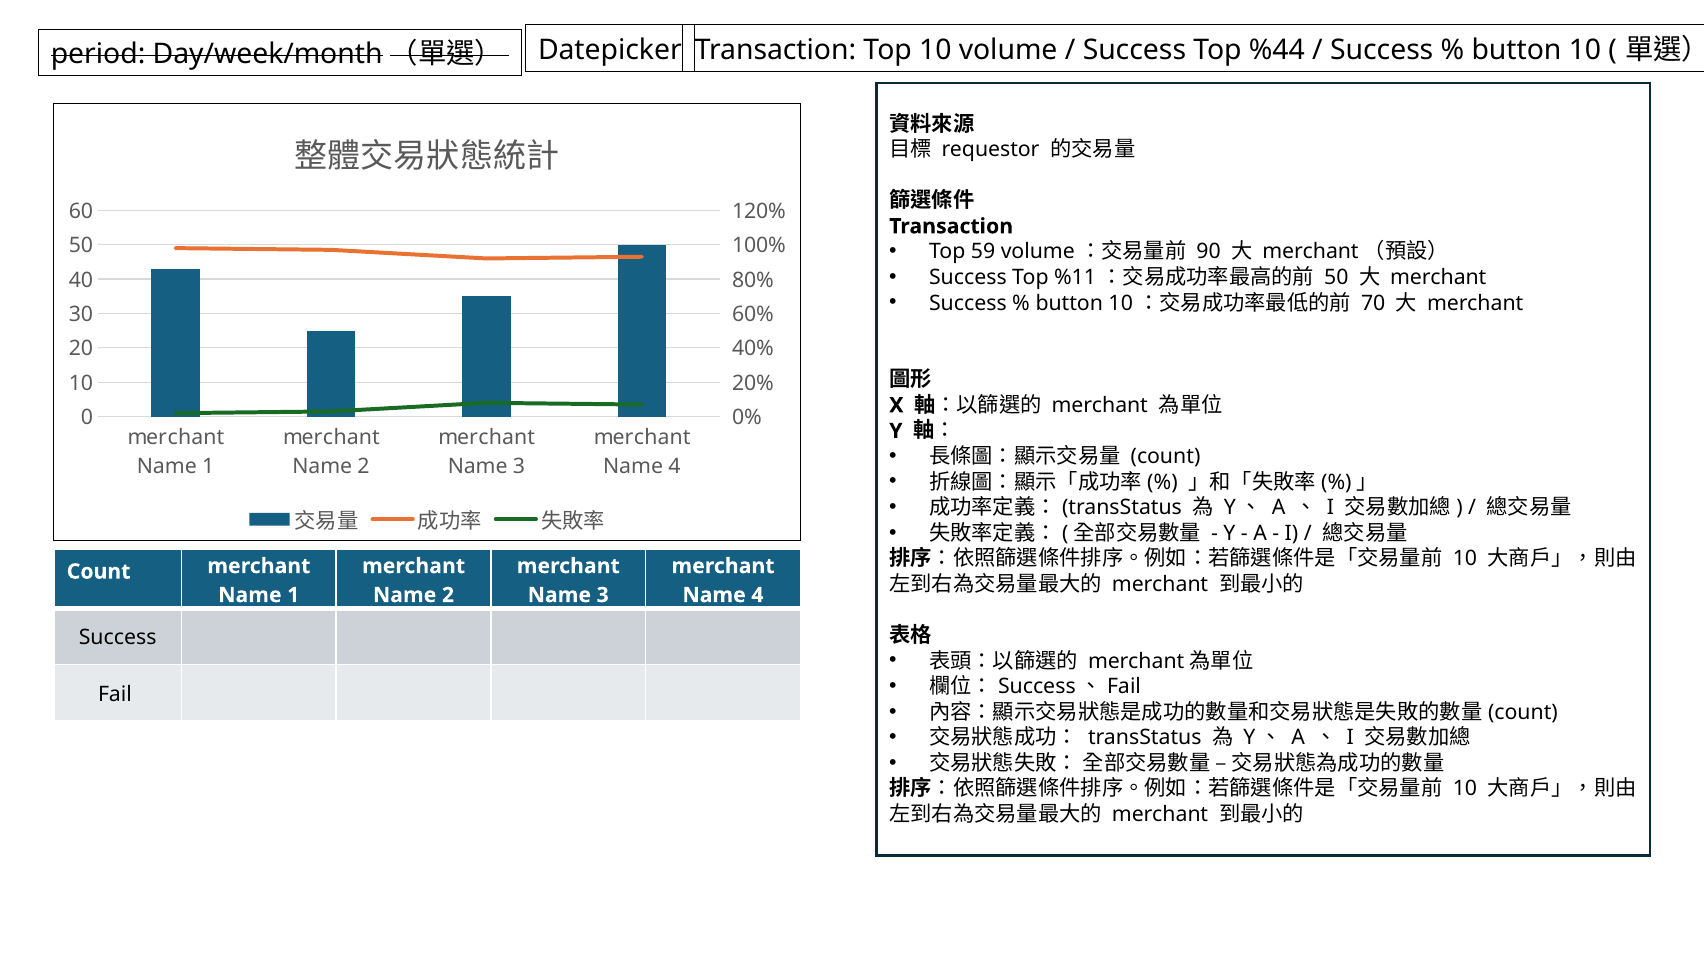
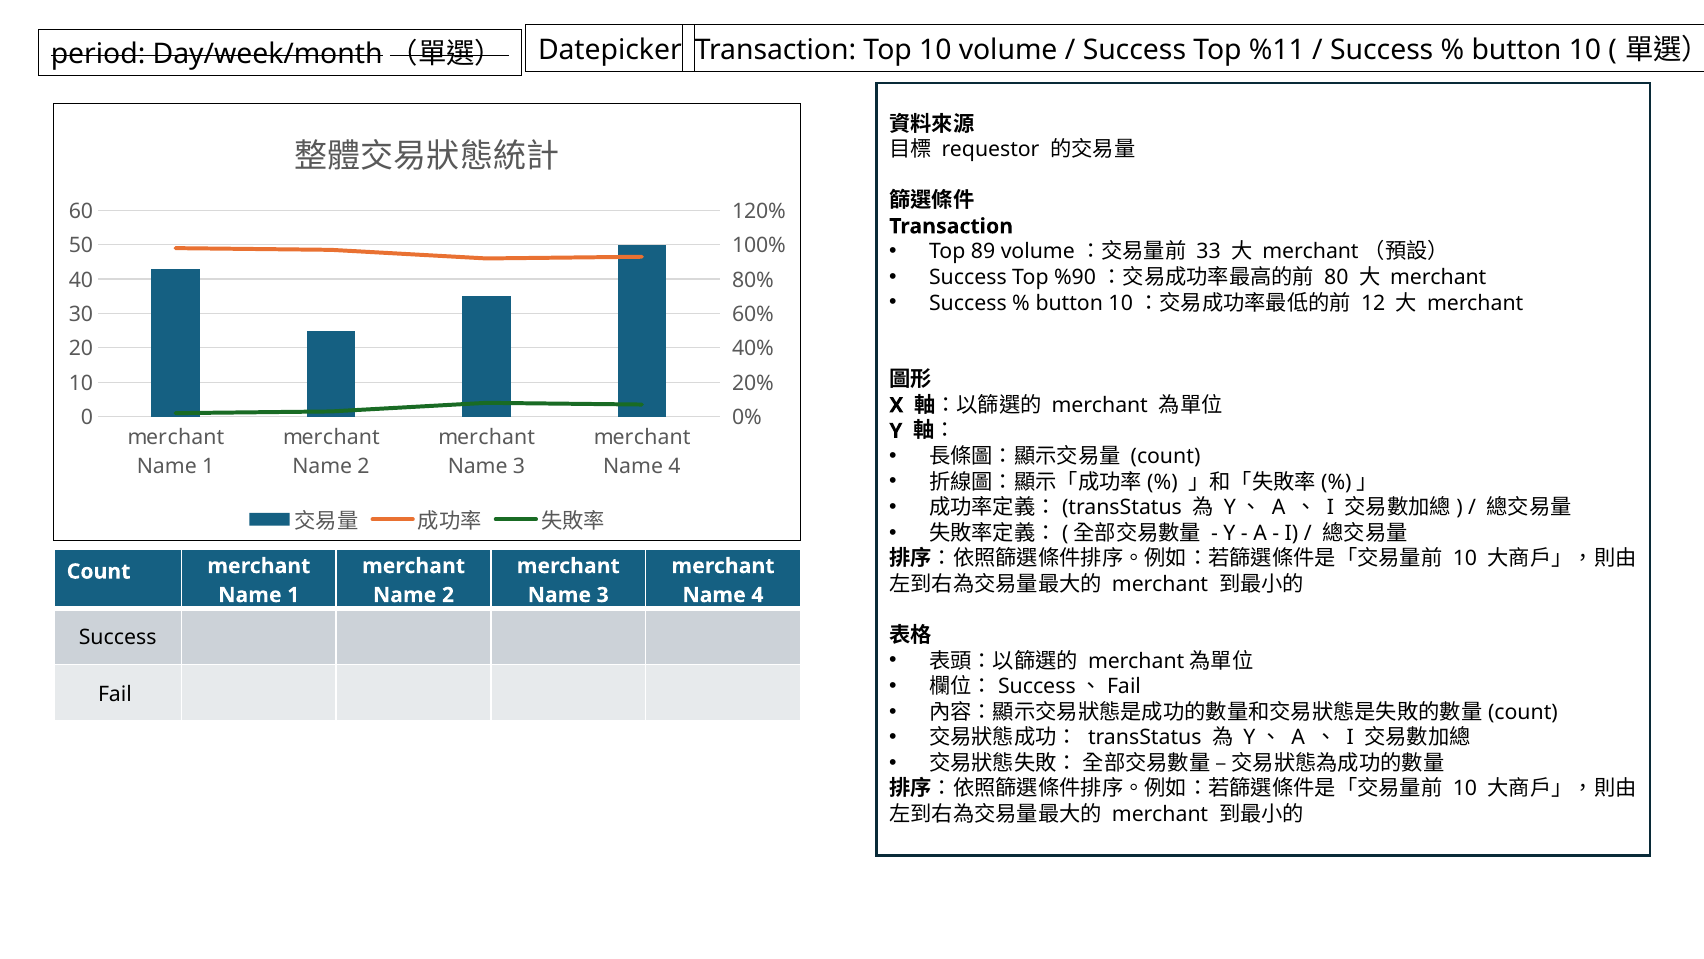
%44: %44 -> %11 (1277, 50)
59: 59 -> 89 (983, 252)
90: 90 -> 33 (1209, 252)
%11: %11 -> %90 (1075, 277)
50: 50 -> 80 (1336, 277)
70: 70 -> 12 (1373, 303)
